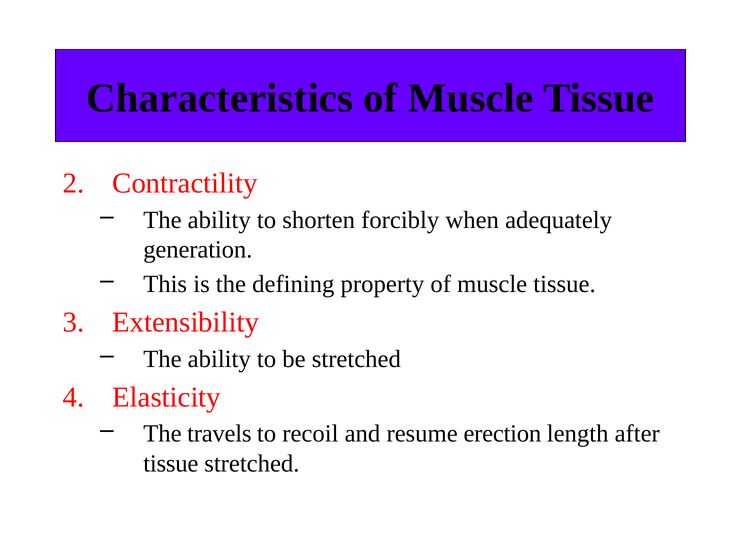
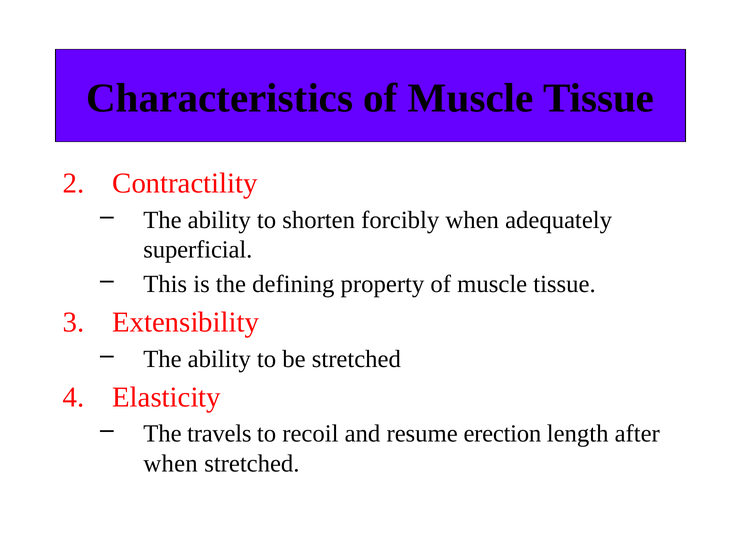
generation: generation -> superficial (198, 250)
tissue: tissue -> when (171, 464)
